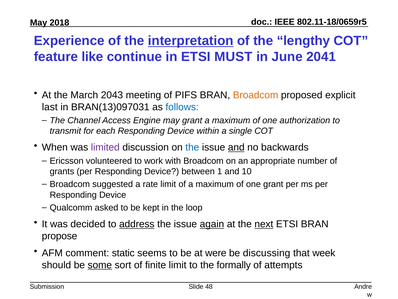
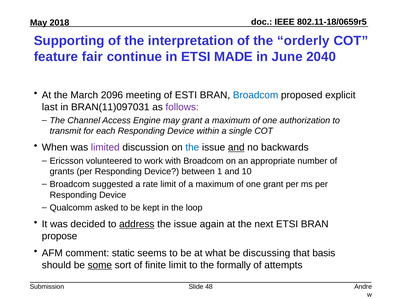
Experience: Experience -> Supporting (69, 41)
interpretation underline: present -> none (191, 41)
lengthy: lengthy -> orderly (303, 41)
like: like -> fair (92, 57)
MUST: MUST -> MADE (234, 57)
2041: 2041 -> 2040 (321, 57)
2043: 2043 -> 2096 (112, 95)
PIFS: PIFS -> ESTI (186, 95)
Broadcom colour: orange -> blue (256, 95)
BRAN(13)097031: BRAN(13)097031 -> BRAN(11)097031 (110, 107)
follows colour: blue -> purple (182, 107)
again underline: present -> none (212, 224)
next underline: present -> none (264, 224)
were: were -> what (216, 253)
week: week -> basis (324, 253)
